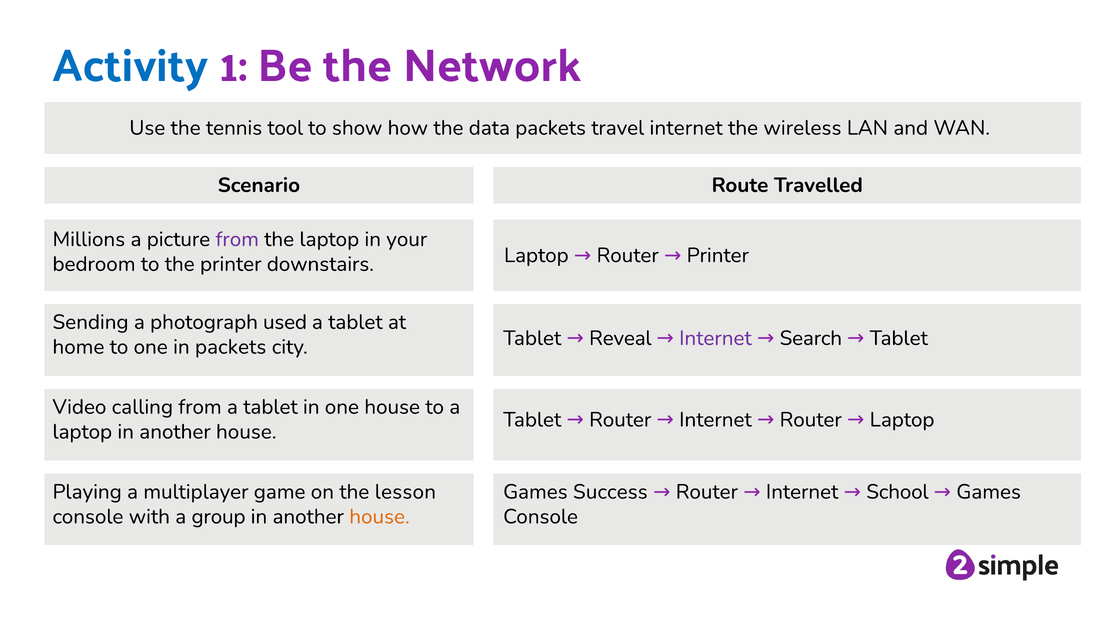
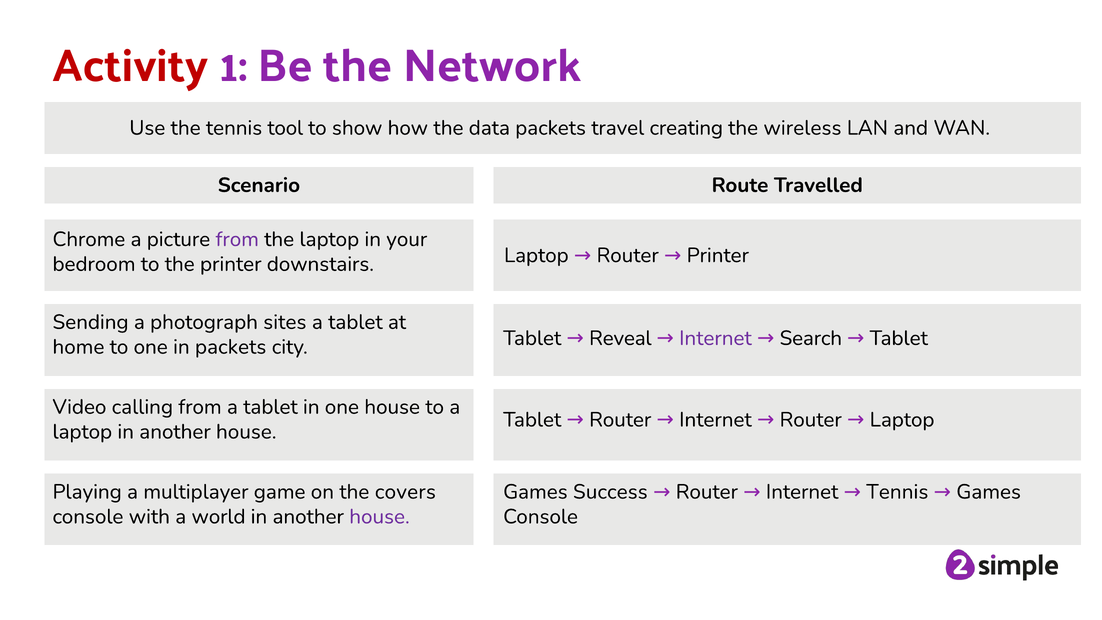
Activity colour: blue -> red (130, 66)
travel internet: internet -> creating (686, 128)
Millions: Millions -> Chrome (89, 239)
used: used -> sites (285, 322)
lesson: lesson -> covers (405, 492)
School: School -> Tennis (897, 492)
group: group -> world (219, 516)
house colour: orange -> purple (380, 516)
